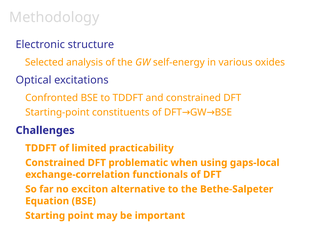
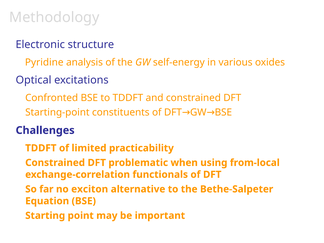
Selected: Selected -> Pyridine (44, 62)
gaps-local: gaps-local -> from-local (255, 163)
